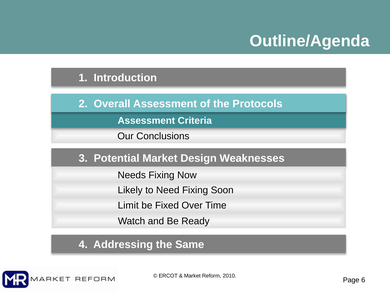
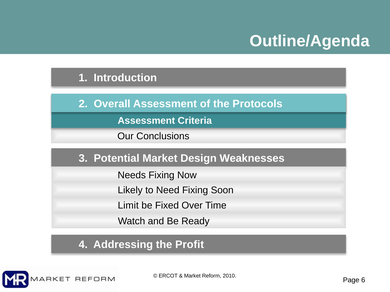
Same: Same -> Profit (190, 245)
